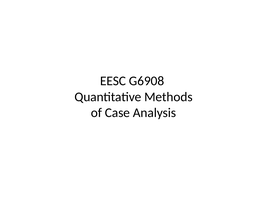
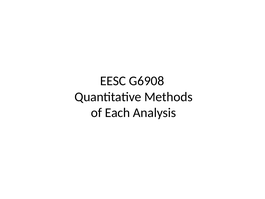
Case: Case -> Each (117, 113)
